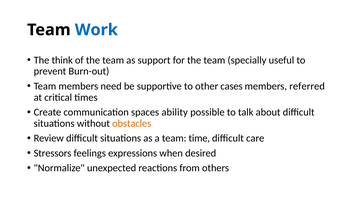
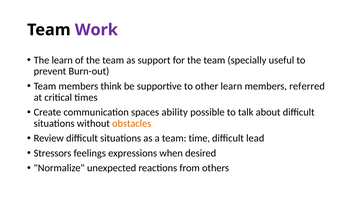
Work colour: blue -> purple (96, 30)
The think: think -> learn (62, 60)
need: need -> think (111, 86)
other cases: cases -> learn (231, 86)
care: care -> lead (255, 138)
